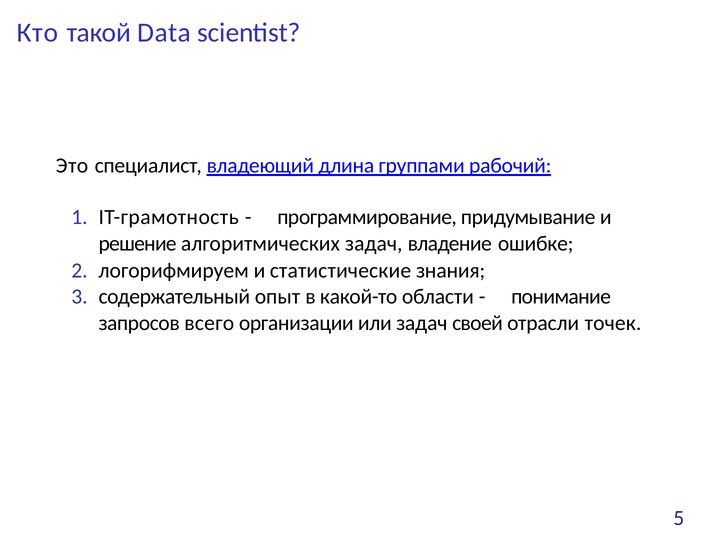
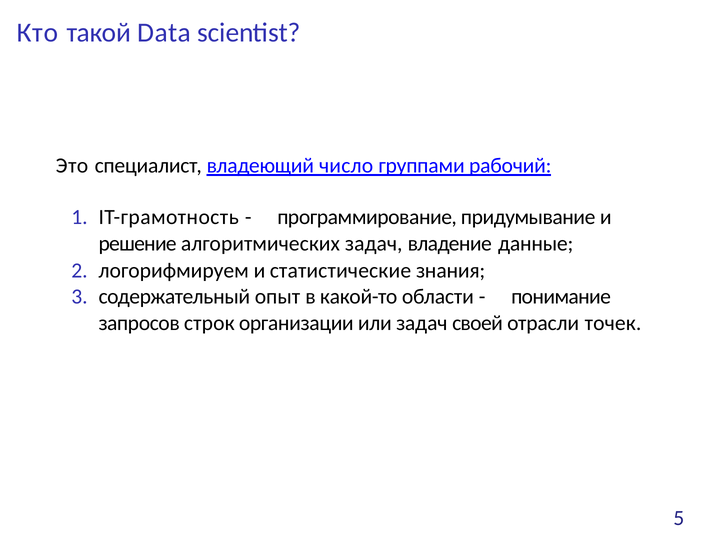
длина: длина -> число (346, 166)
ошибке: ошибке -> данные (536, 244)
всего: всего -> строк (209, 323)
